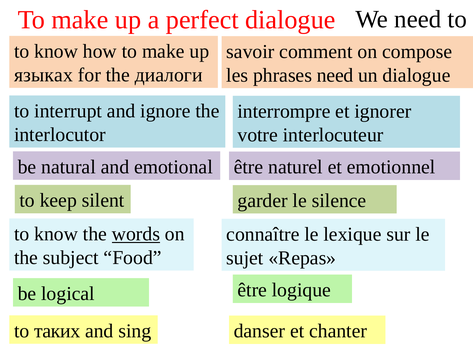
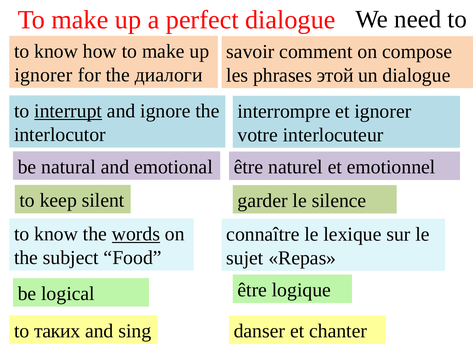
языках: языках -> ignorer (43, 75)
phrases need: need -> этой (335, 75)
interrupt underline: none -> present (68, 111)
